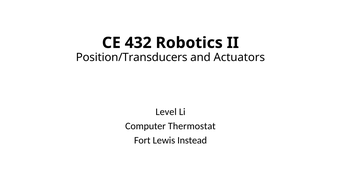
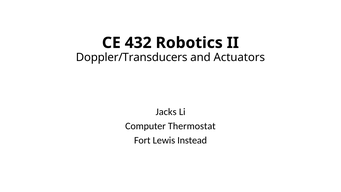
Position/Transducers: Position/Transducers -> Doppler/Transducers (132, 57)
Level: Level -> Jacks (166, 112)
